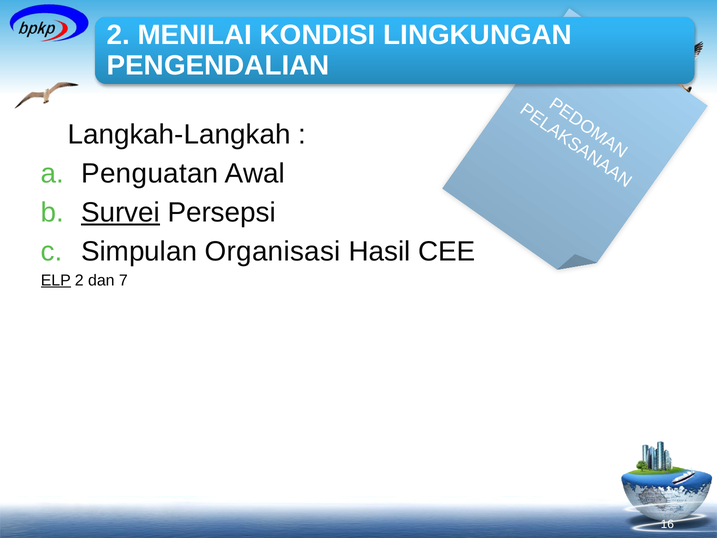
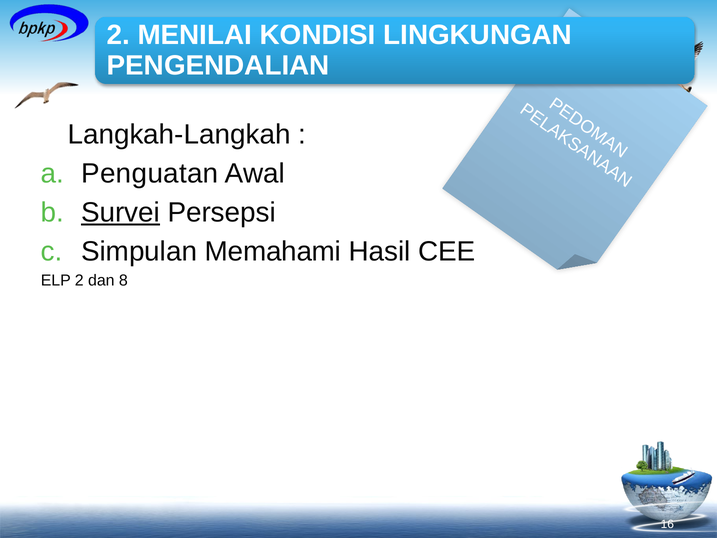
Organisasi: Organisasi -> Memahami (273, 252)
ELP underline: present -> none (56, 280)
7: 7 -> 8 (123, 280)
